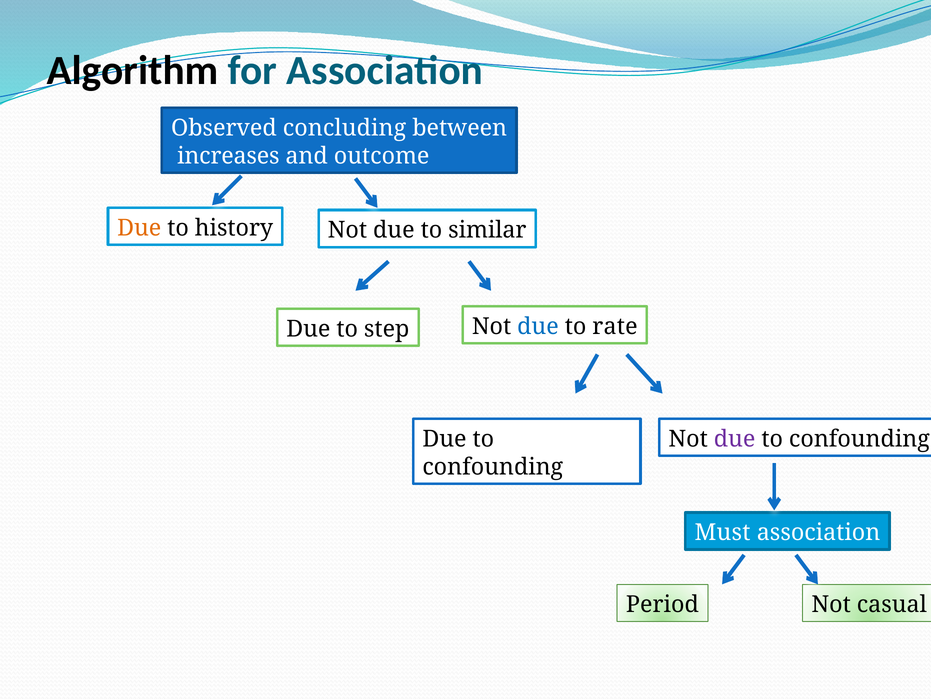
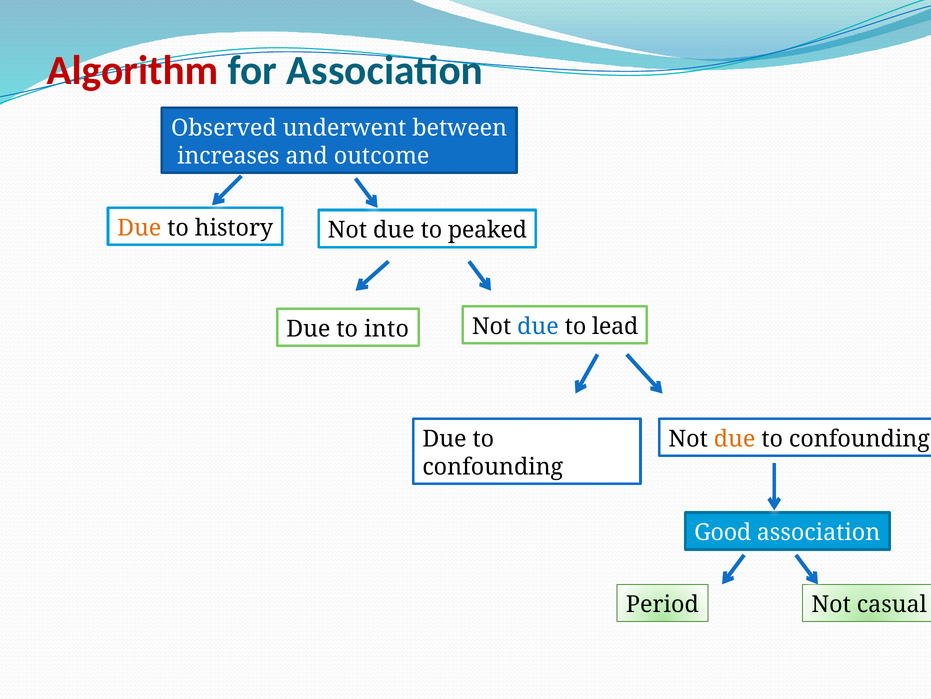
Algorithm colour: black -> red (132, 71)
concluding: concluding -> underwent (345, 128)
similar: similar -> peaked (487, 230)
step: step -> into (387, 328)
rate: rate -> lead (615, 326)
due colour: purple -> orange (735, 438)
Must: Must -> Good (723, 532)
